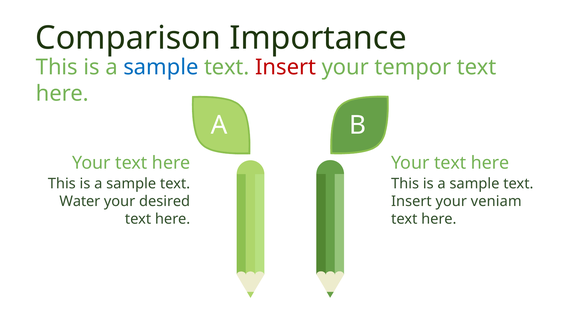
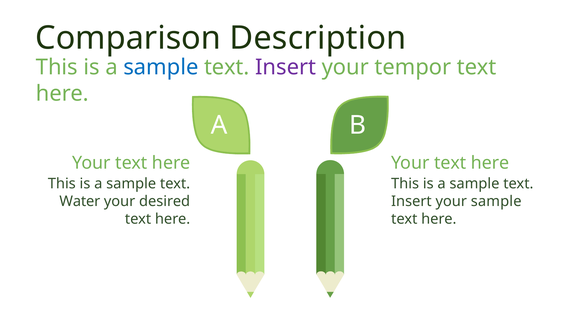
Importance: Importance -> Description (318, 38)
Insert colour: red -> purple (286, 67)
your veniam: veniam -> sample (496, 201)
